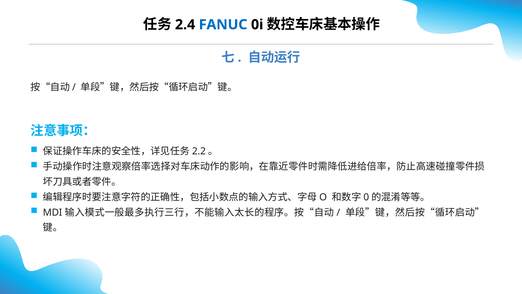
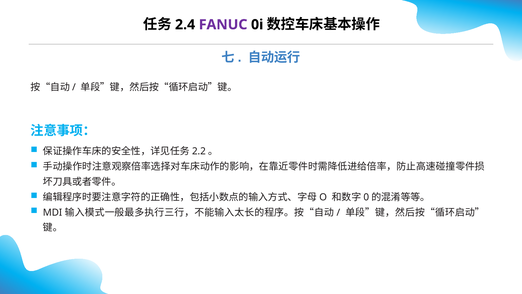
FANUC colour: blue -> purple (223, 25)
